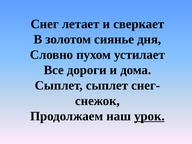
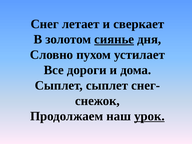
сиянье underline: none -> present (114, 39)
